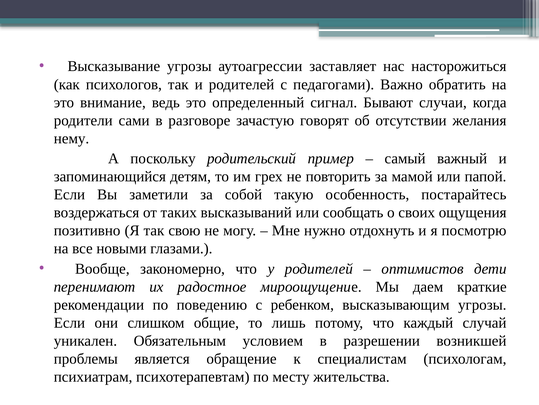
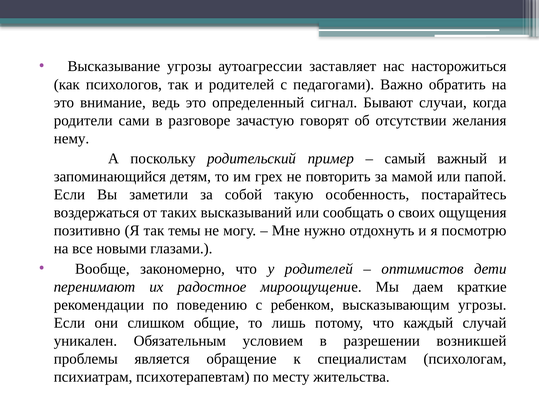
свою: свою -> темы (184, 230)
